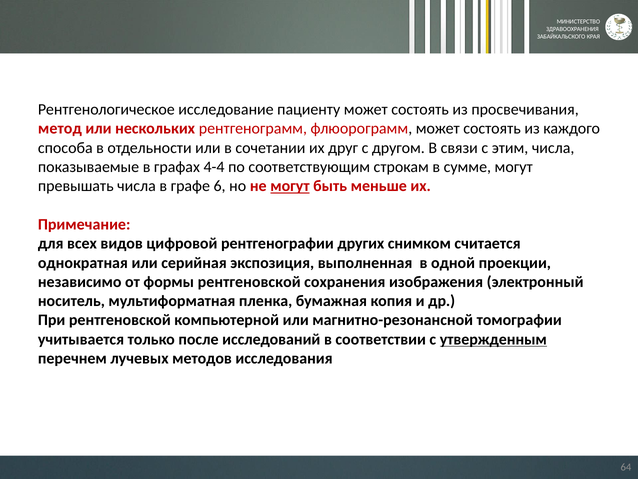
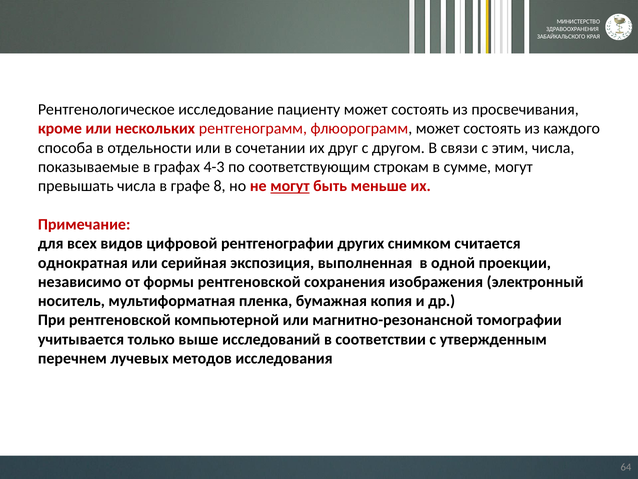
метод: метод -> кроме (60, 128)
4-4: 4-4 -> 4-3 (214, 167)
6: 6 -> 8 (220, 186)
после: после -> выше (198, 339)
утвержденным underline: present -> none (493, 339)
